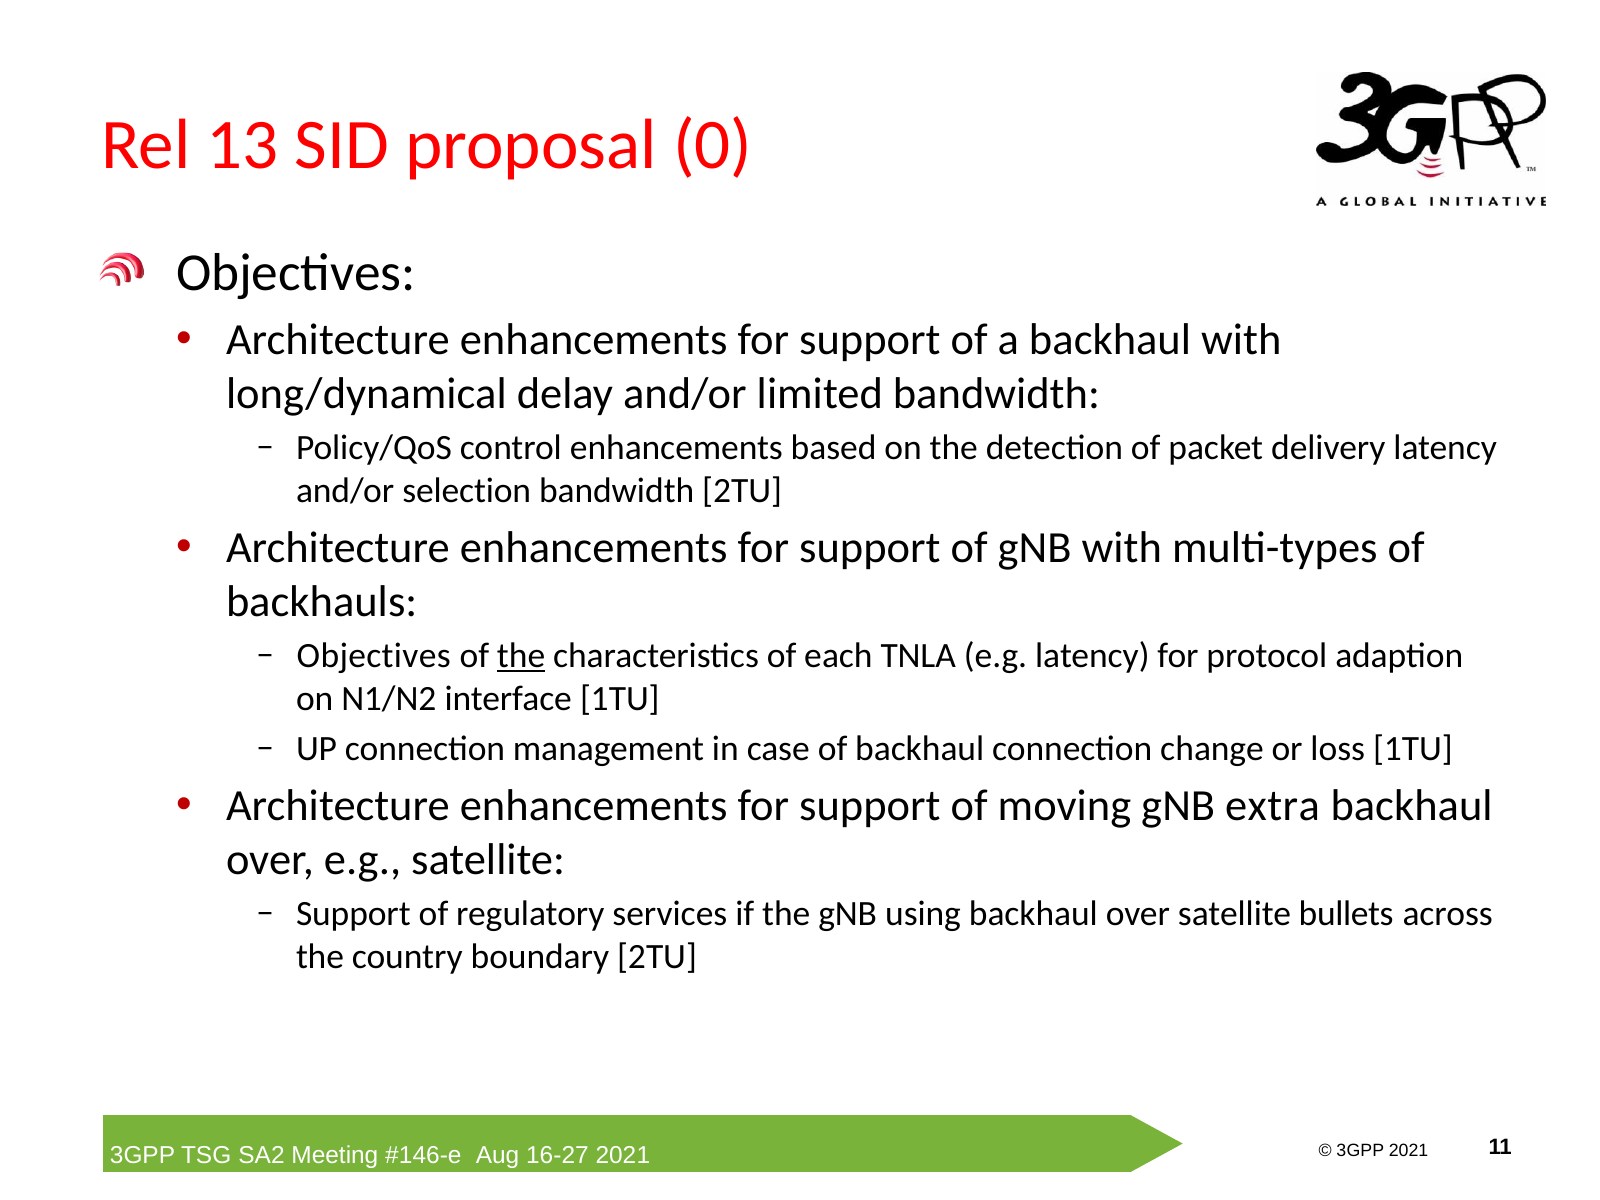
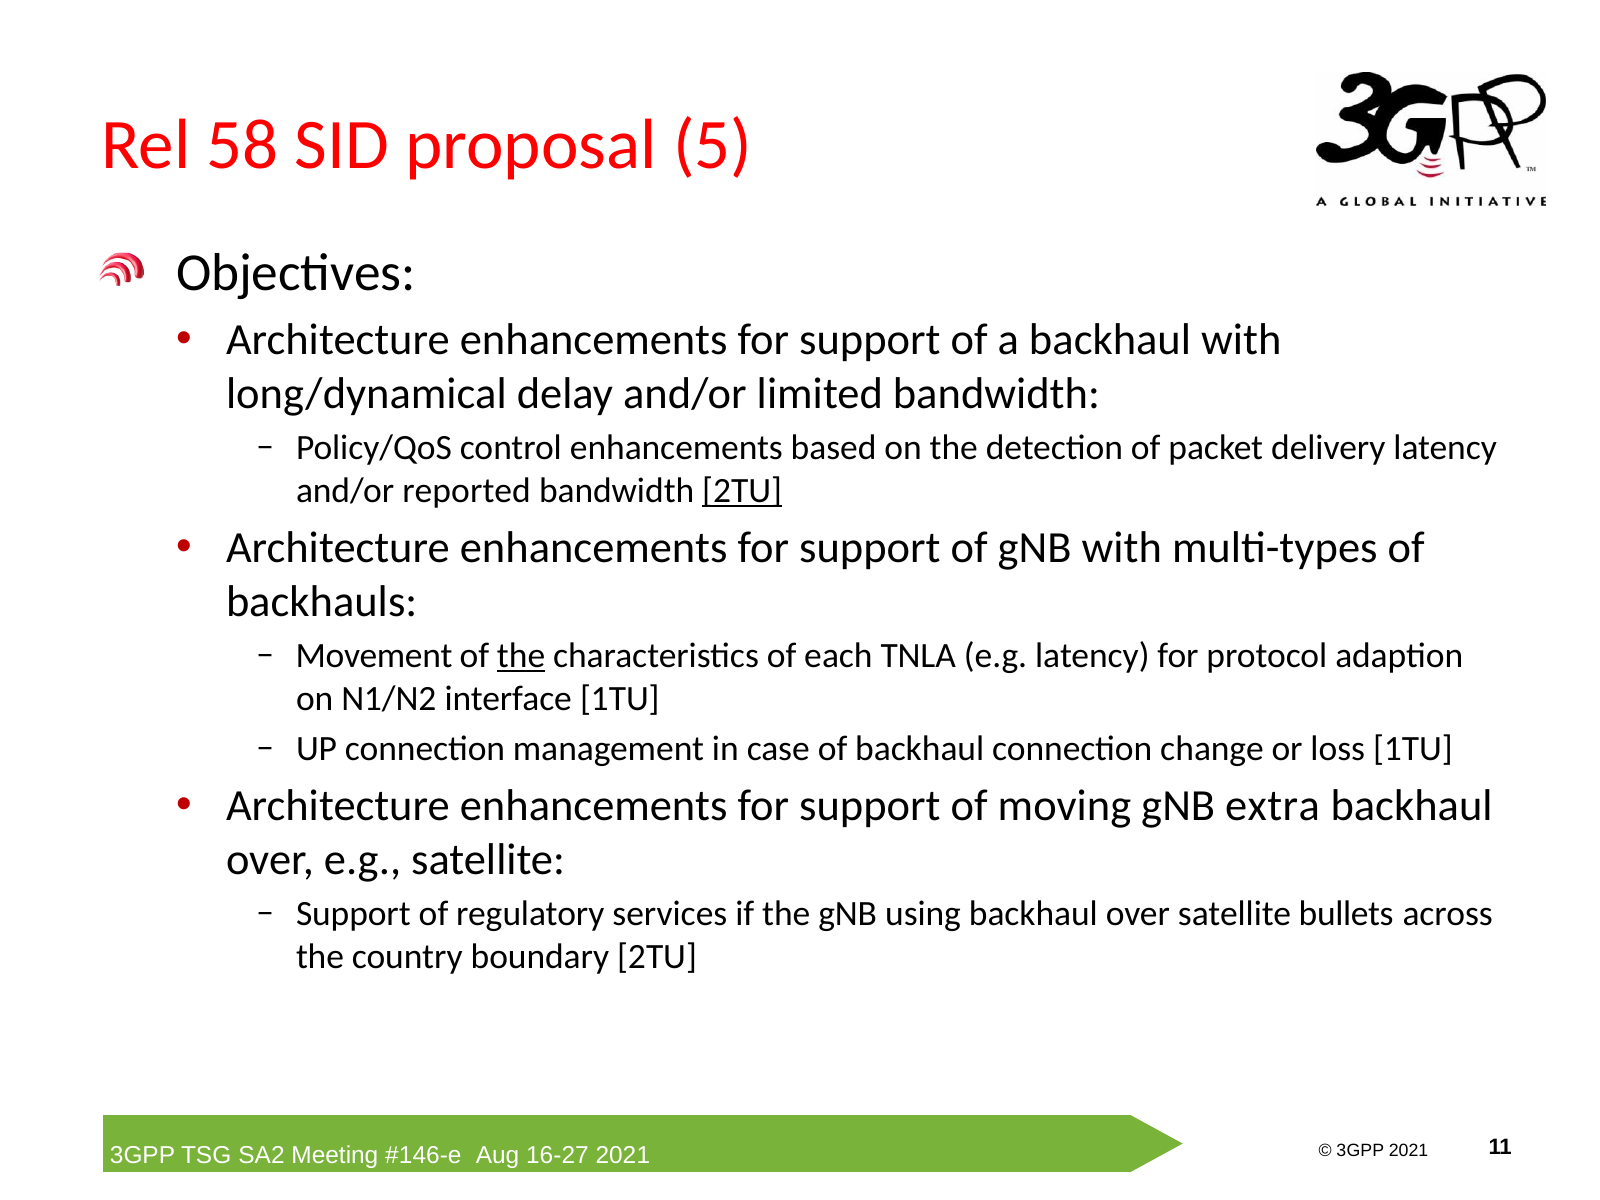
13: 13 -> 58 (243, 145)
0: 0 -> 5 (713, 145)
selection: selection -> reported (467, 491)
2TU underline: none -> present (742, 491)
Objectives: Objectives -> Movement (374, 656)
